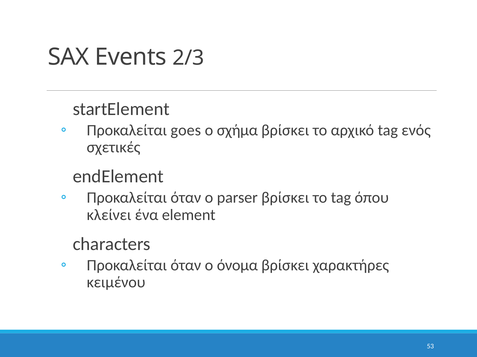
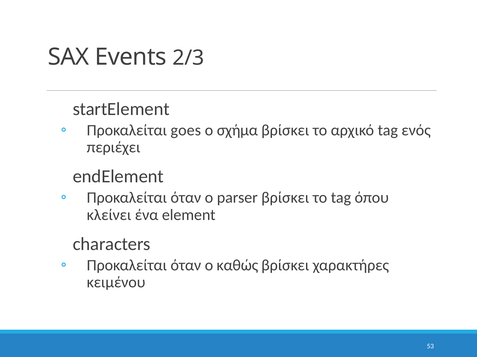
σχετικές: σχετικές -> περιέχει (114, 148)
όνομα: όνομα -> καθώς (237, 266)
